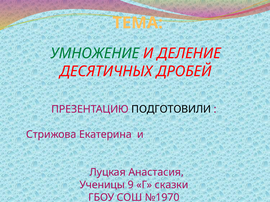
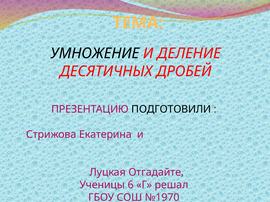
УМНОЖЕНИЕ colour: green -> black (95, 54)
Анастасия: Анастасия -> Отгадайте (156, 173)
9: 9 -> 6 (131, 185)
сказки: сказки -> решал (172, 185)
